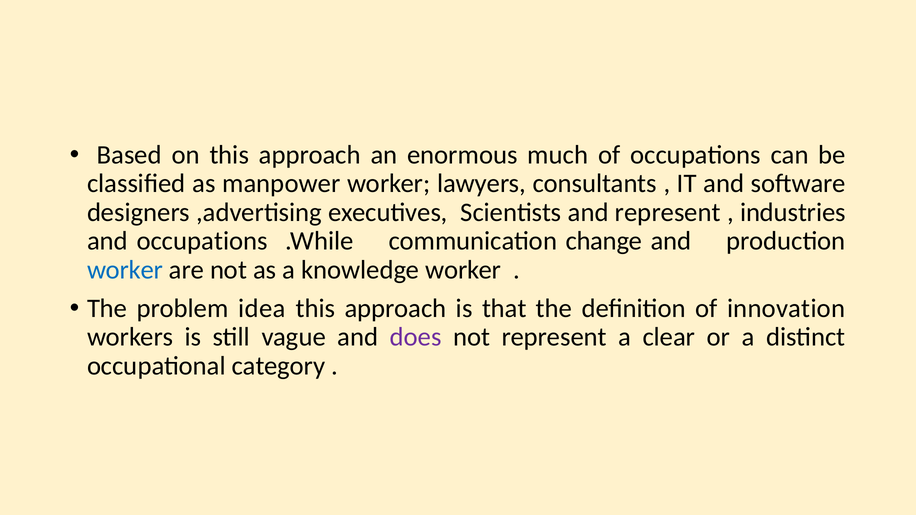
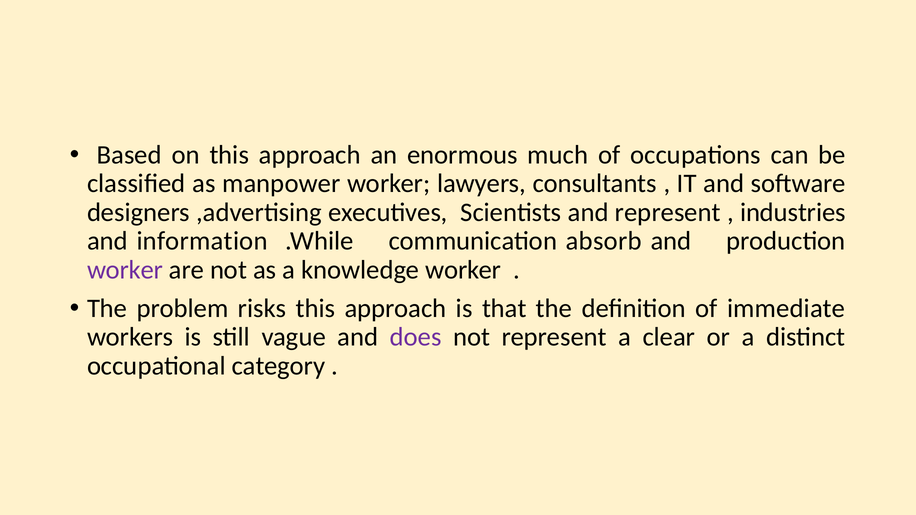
and occupations: occupations -> information (202, 241)
change: change -> absorb (604, 241)
worker colour: blue -> purple (125, 270)
idea: idea -> risks (262, 308)
innovation: innovation -> immediate (786, 308)
